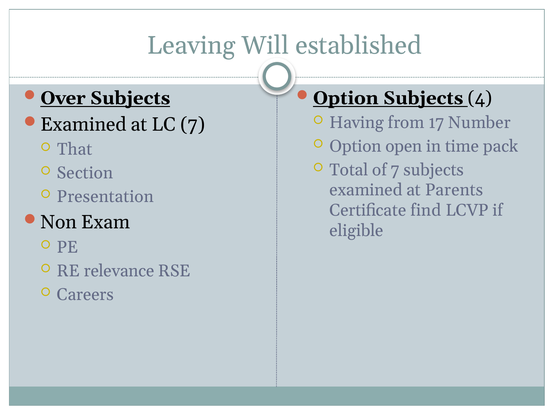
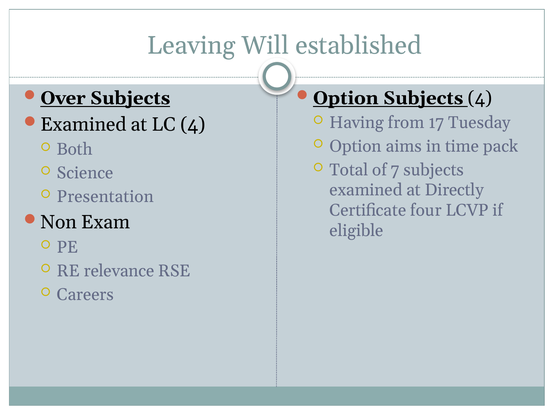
LC 7: 7 -> 4 (193, 125)
Number: Number -> Tuesday (479, 123)
open: open -> aims (404, 146)
That: That -> Both (75, 150)
Section: Section -> Science (85, 173)
Parents: Parents -> Directly (454, 190)
find: find -> four (426, 211)
